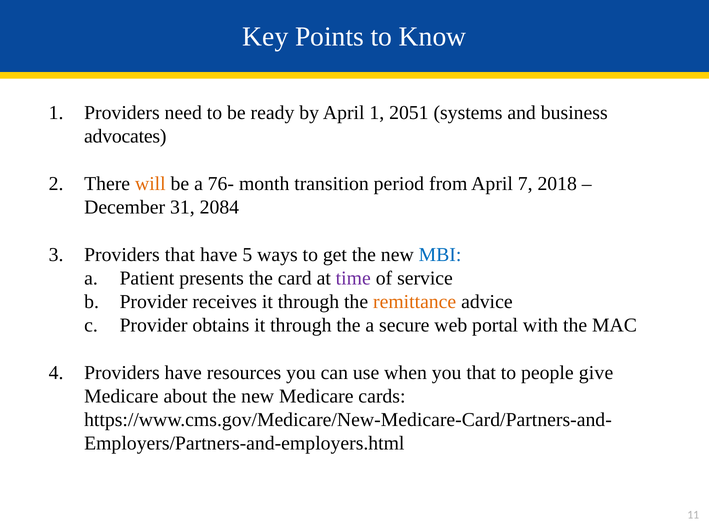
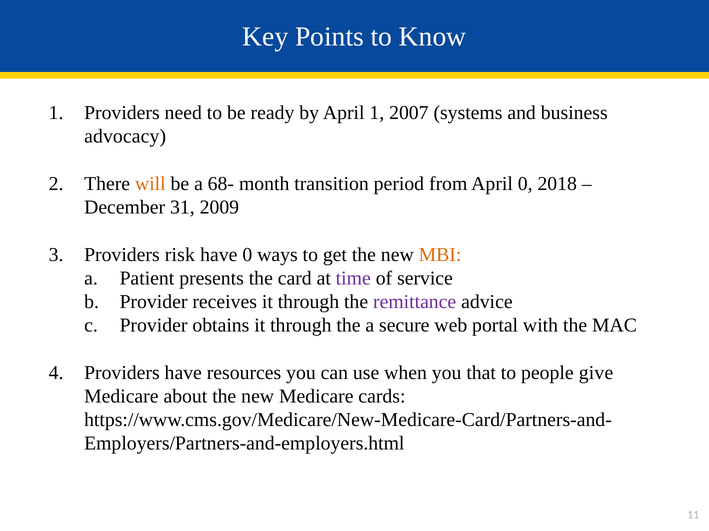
2051: 2051 -> 2007 (409, 113)
advocates: advocates -> advocacy (125, 137)
76-: 76- -> 68- (221, 184)
April 7: 7 -> 0 (525, 184)
2084: 2084 -> 2009 (219, 208)
Providers that: that -> risk (180, 255)
have 5: 5 -> 0 (247, 255)
MBI colour: blue -> orange (440, 255)
remittance colour: orange -> purple (415, 302)
